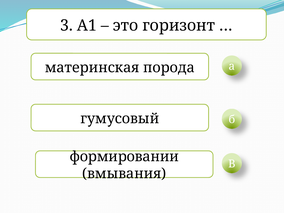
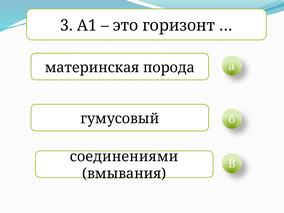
формировании: формировании -> соединениями (124, 157)
